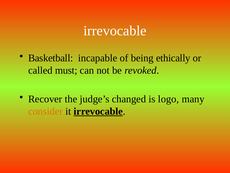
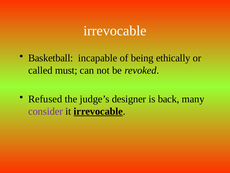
Recover: Recover -> Refused (45, 99)
changed: changed -> designer (129, 99)
logo: logo -> back (169, 99)
consider colour: orange -> purple (45, 111)
